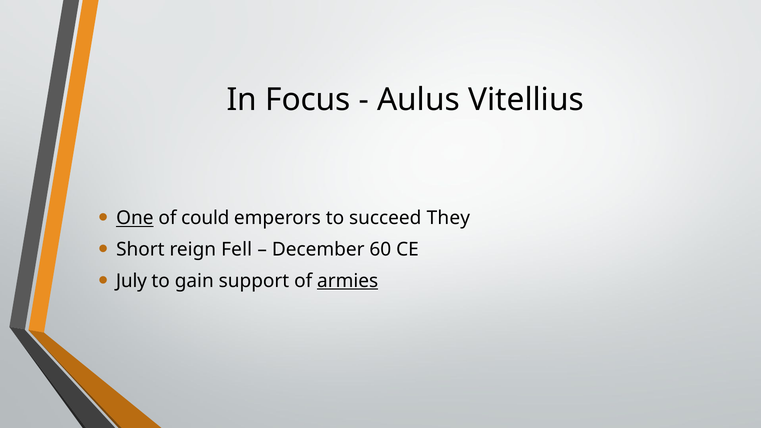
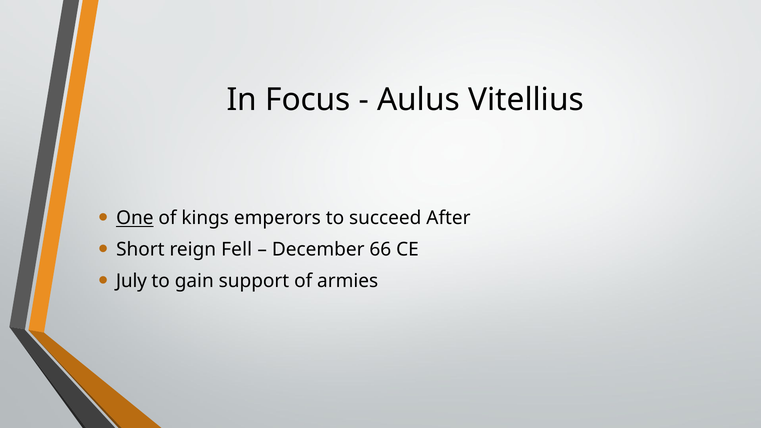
could: could -> kings (205, 218)
They: They -> After (448, 218)
60: 60 -> 66 (380, 250)
armies underline: present -> none (348, 281)
